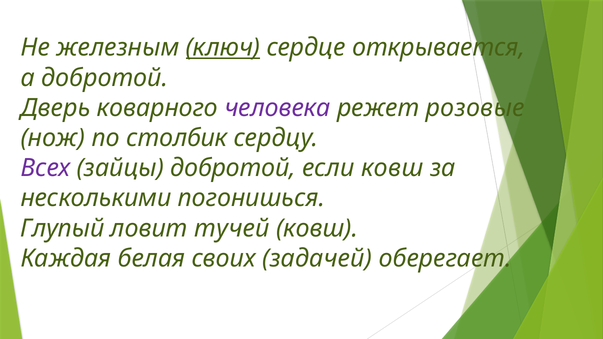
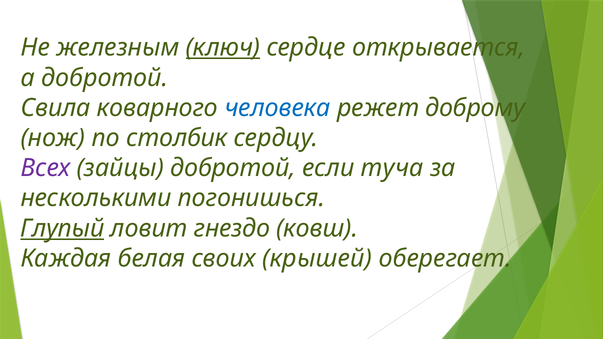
Дверь: Дверь -> Свила (56, 108)
человека colour: purple -> blue (278, 108)
розовые: розовые -> доброму (475, 108)
если ковш: ковш -> туча (392, 168)
Глупый underline: none -> present (62, 228)
тучей: тучей -> гнездо (232, 228)
задачей: задачей -> крышей (317, 259)
